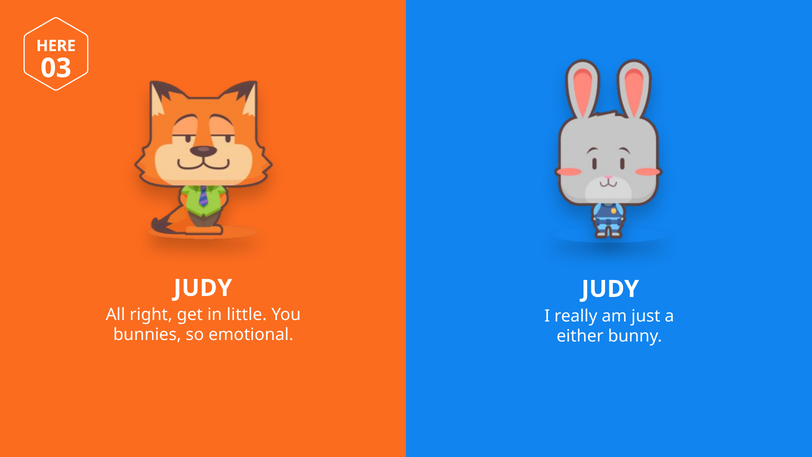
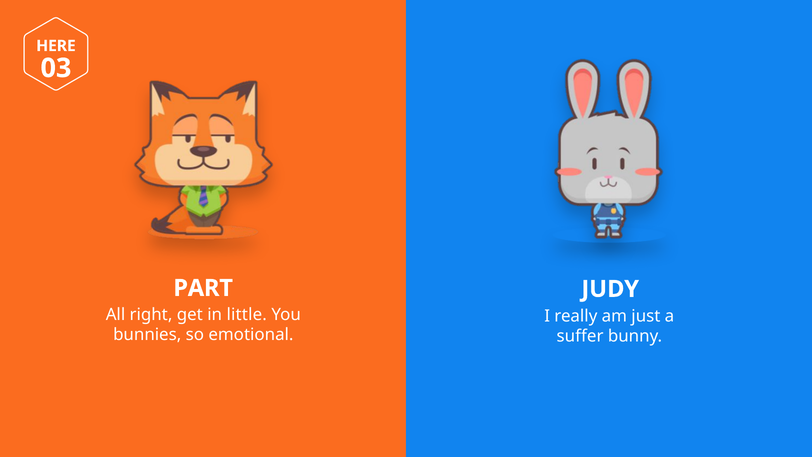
JUDY: JUDY -> PART (203, 288)
either: either -> suffer (580, 336)
